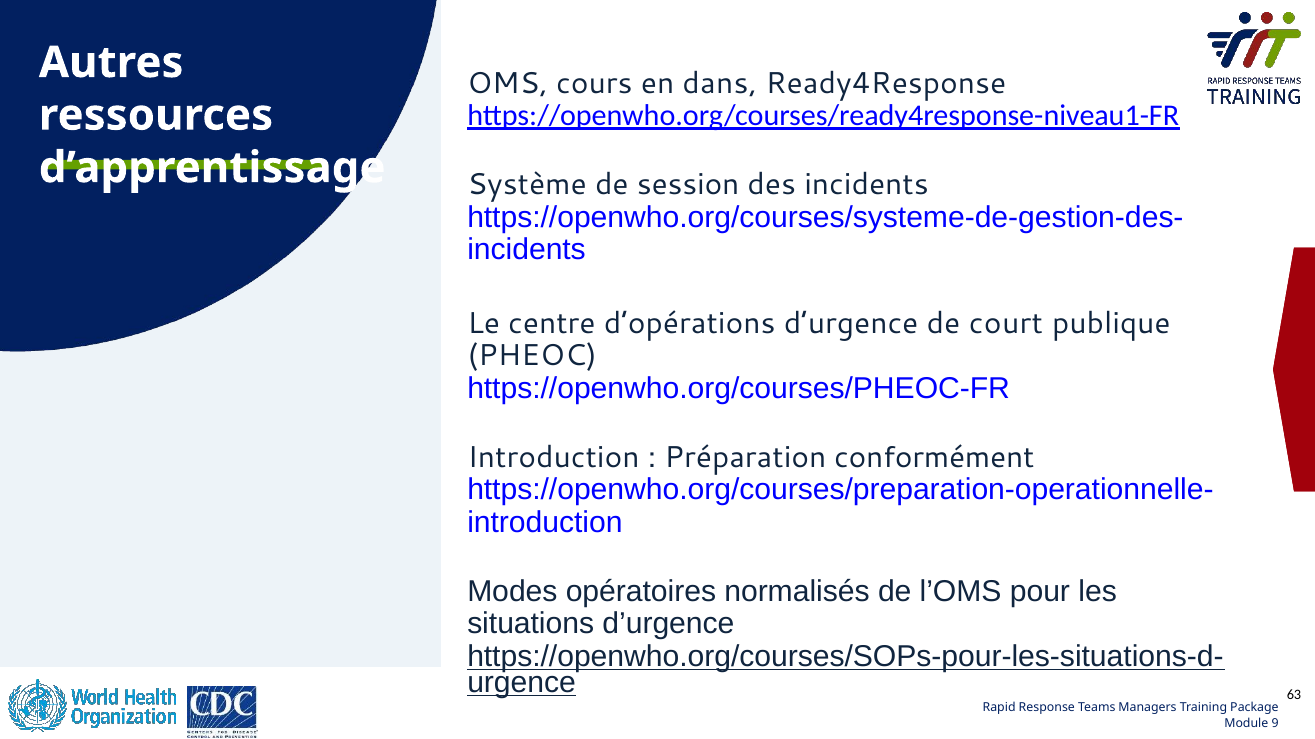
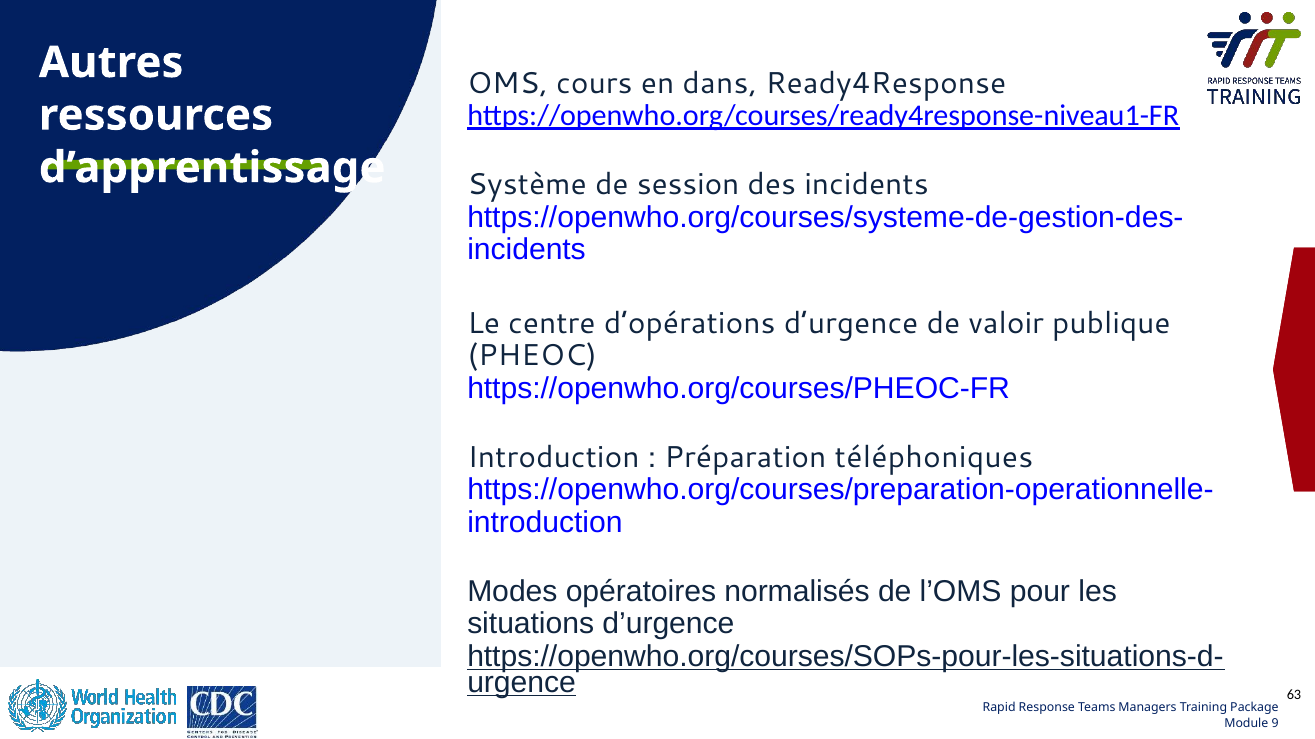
court: court -> valoir (1006, 323)
conformément: conformément -> téléphoniques (934, 458)
